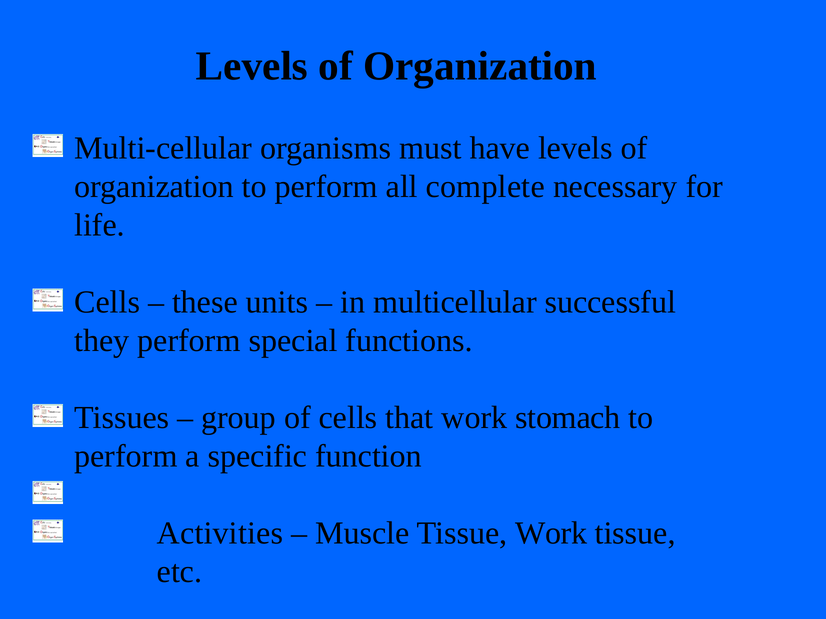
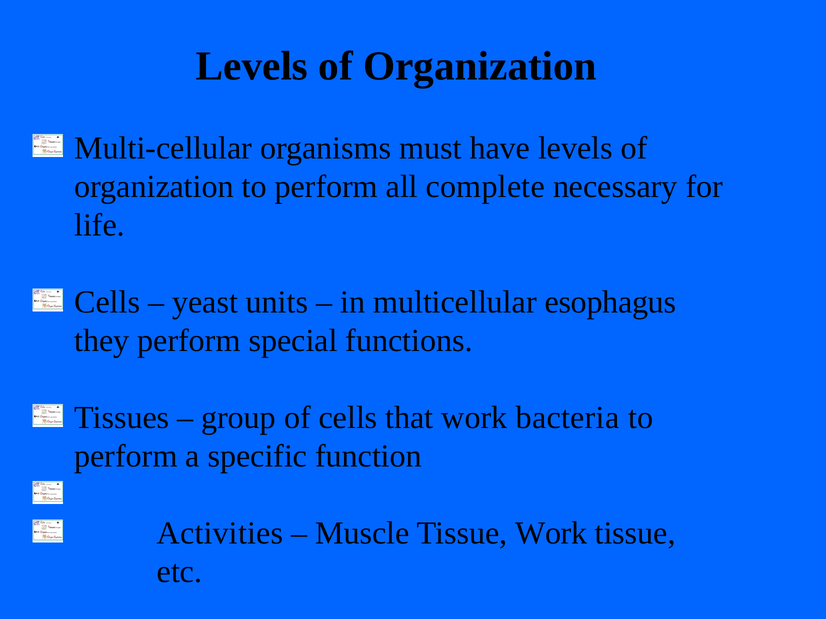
these: these -> yeast (205, 302)
successful: successful -> esophagus (610, 302)
stomach: stomach -> bacteria (568, 418)
